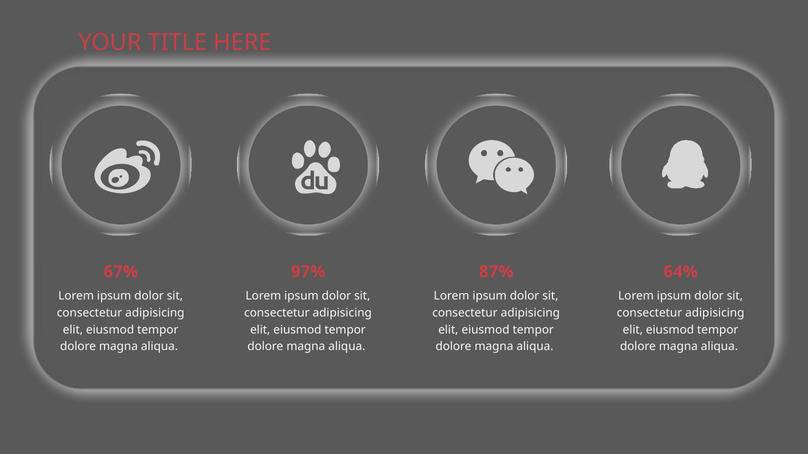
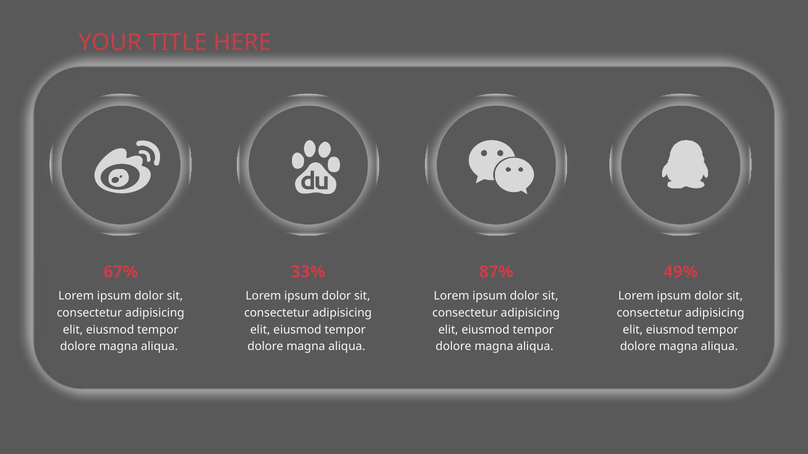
97%: 97% -> 33% (308, 272)
64%: 64% -> 49% (681, 272)
